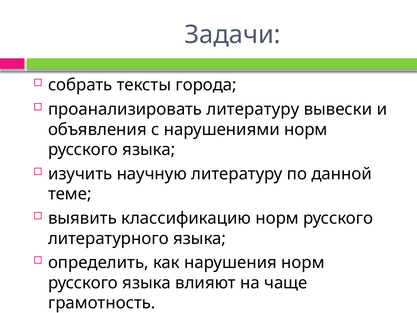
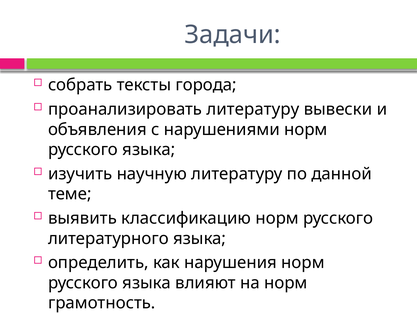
на чаще: чаще -> норм (286, 283)
